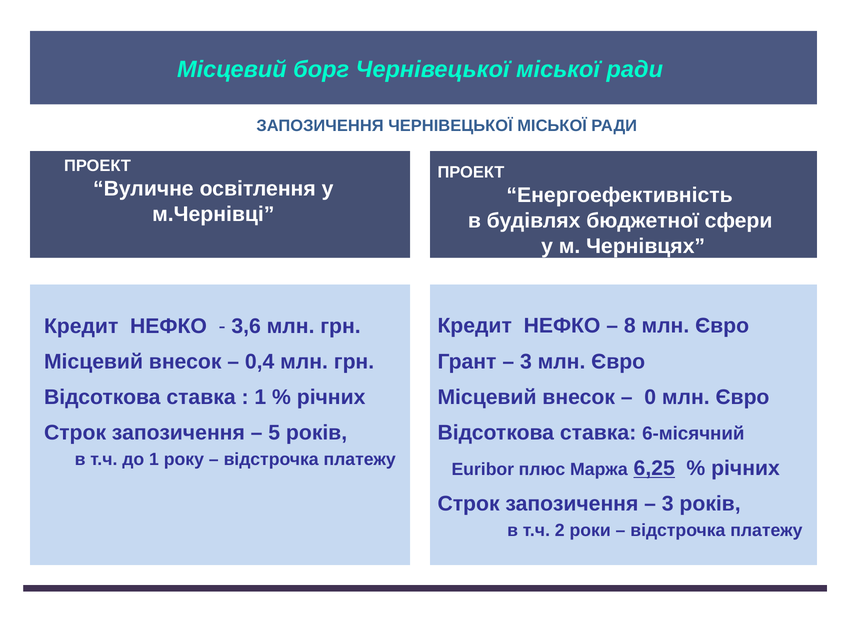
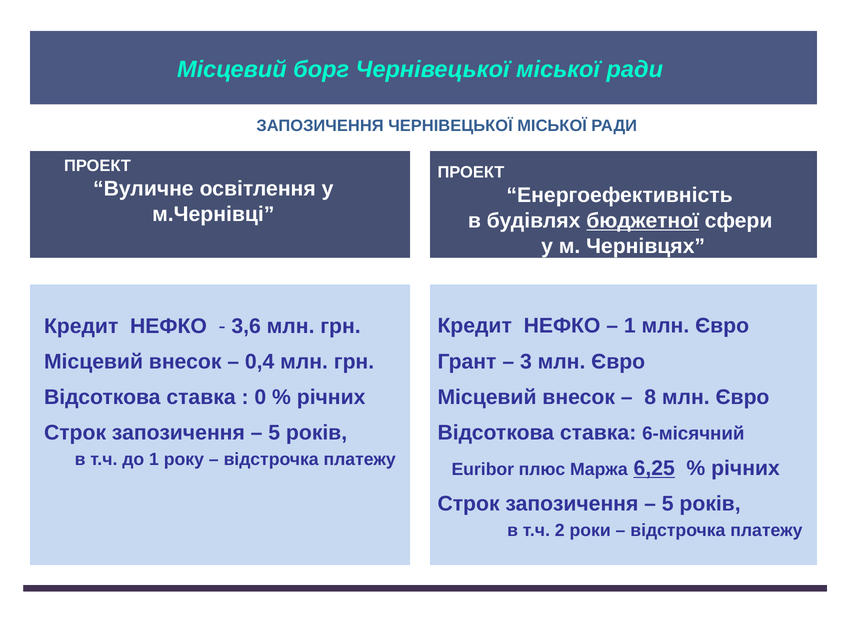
бюджетної underline: none -> present (643, 221)
8: 8 -> 1 (630, 326)
1: 1 -> 0 (260, 397)
0: 0 -> 8 (650, 397)
3: 3 -> 5 (668, 503)
